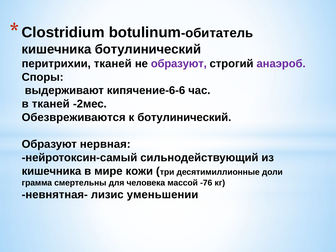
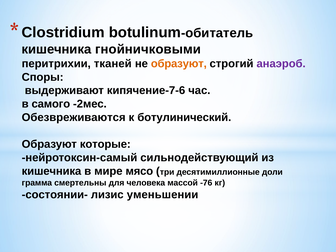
кишечника ботулинический: ботулинический -> гнойничковыми (148, 49)
образуют colour: purple -> orange (179, 64)
кипячение-6-6: кипячение-6-6 -> кипячение-7-6 (146, 91)
в тканей: тканей -> самого (51, 104)
нервная: нервная -> которые (105, 144)
кожи: кожи -> мясо (139, 171)
невнятная-: невнятная- -> состоянии- (55, 195)
